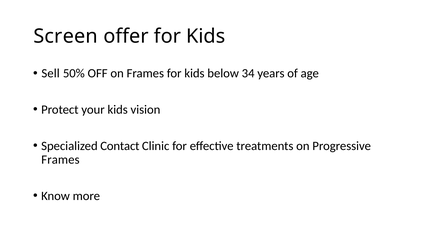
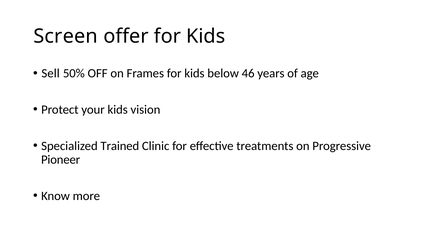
34: 34 -> 46 (248, 73)
Contact: Contact -> Trained (120, 146)
Frames: Frames -> Pioneer (61, 160)
